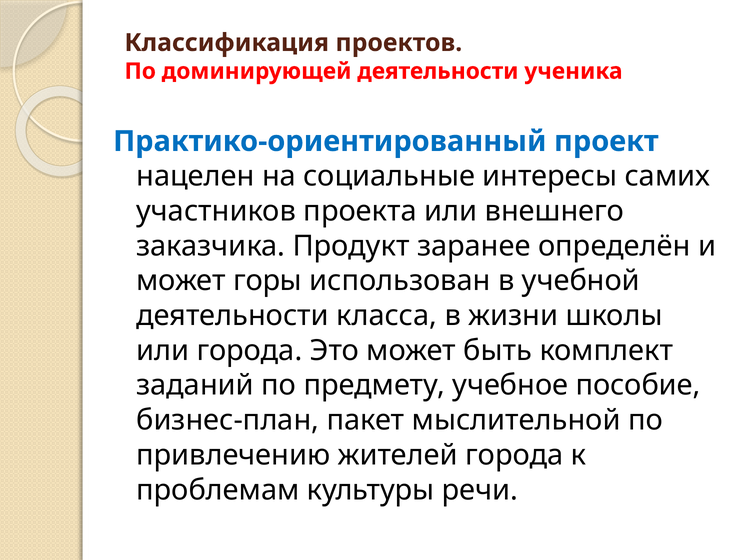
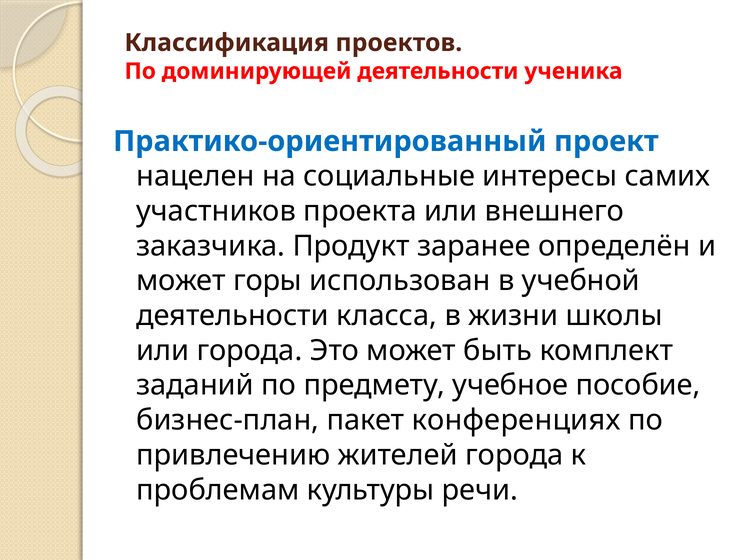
мыслительной: мыслительной -> конференциях (516, 420)
